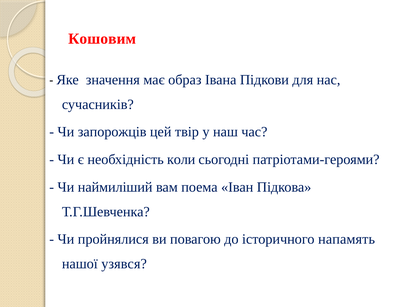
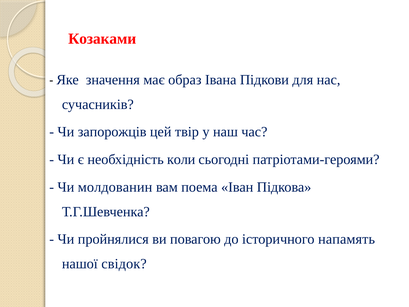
Кошовим: Кошовим -> Козаками (102, 39)
наймиліший: наймиліший -> молдованин (115, 187)
узявся: узявся -> свідок (124, 264)
